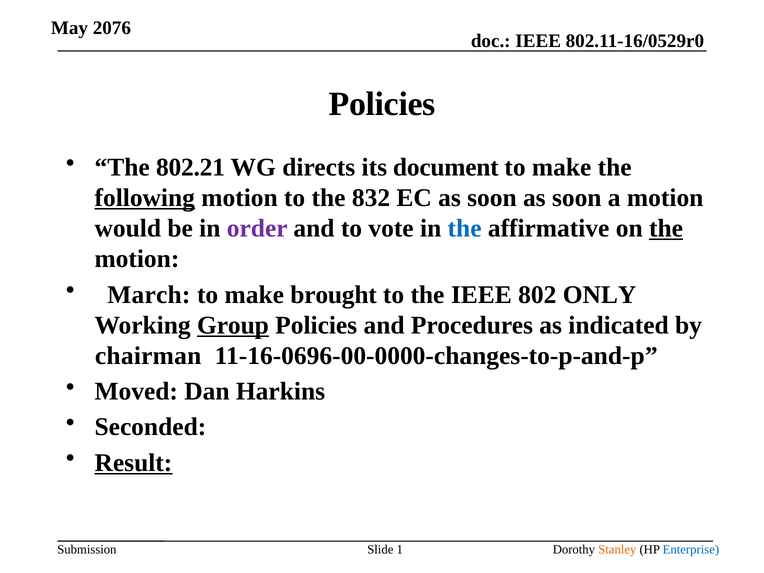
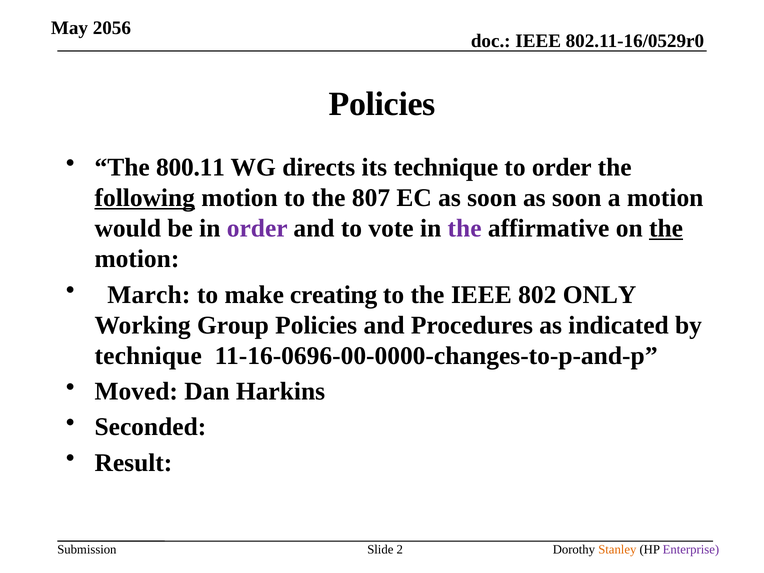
2076: 2076 -> 2056 (112, 28)
802.21: 802.21 -> 800.11 (191, 167)
its document: document -> technique (446, 167)
make: make -> order (562, 167)
832: 832 -> 807 (371, 198)
the colour: blue -> purple (465, 228)
brought: brought -> creating (334, 295)
Group underline: present -> none (233, 325)
chairman: chairman -> technique (148, 356)
Result underline: present -> none (133, 463)
1: 1 -> 2 (400, 550)
Enterprise colour: blue -> purple (691, 550)
